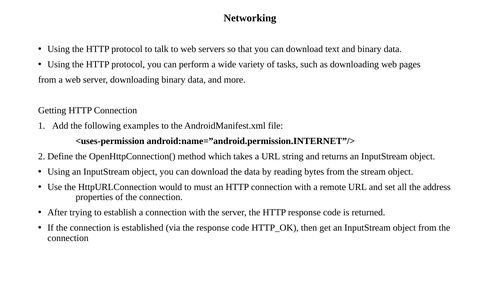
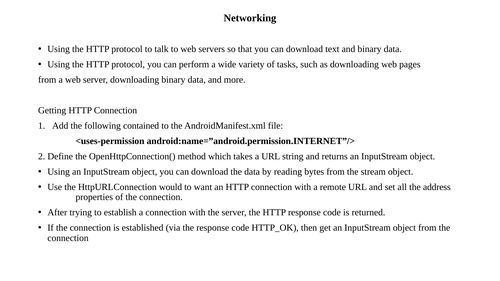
examples: examples -> contained (141, 126)
must: must -> want (203, 187)
